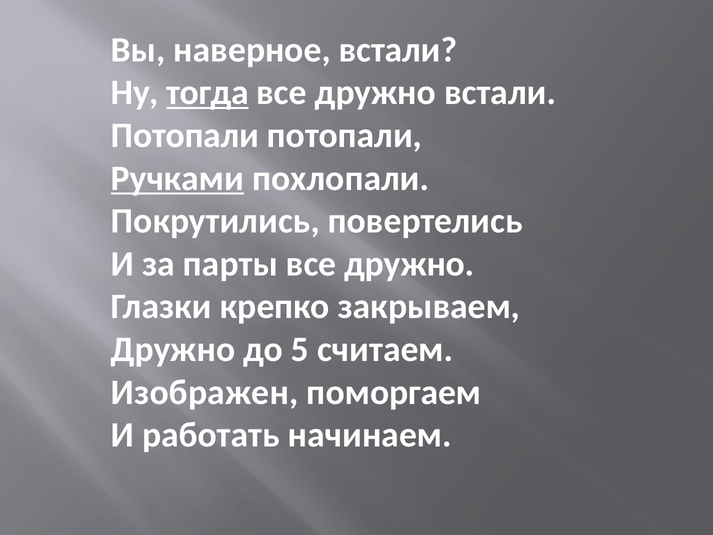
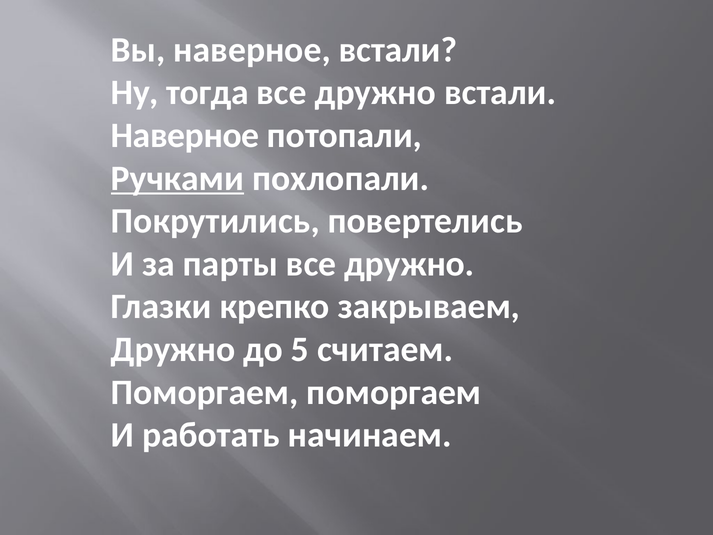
тогда underline: present -> none (208, 93)
Потопали: Потопали -> Наверное (185, 135)
Изображен: Изображен -> Поморгаем (205, 392)
